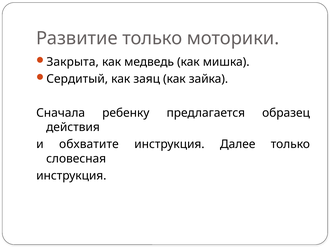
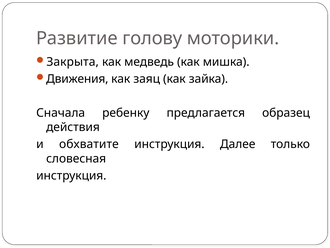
Развитие только: только -> голову (152, 38)
Сердитый: Сердитый -> Движения (77, 79)
